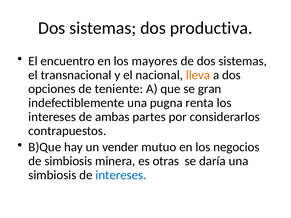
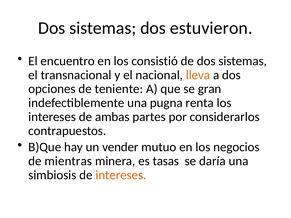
productiva: productiva -> estuvieron (211, 28)
mayores: mayores -> consistió (155, 61)
de simbiosis: simbiosis -> mientras (68, 161)
otras: otras -> tasas (166, 161)
intereses colour: blue -> orange (121, 175)
